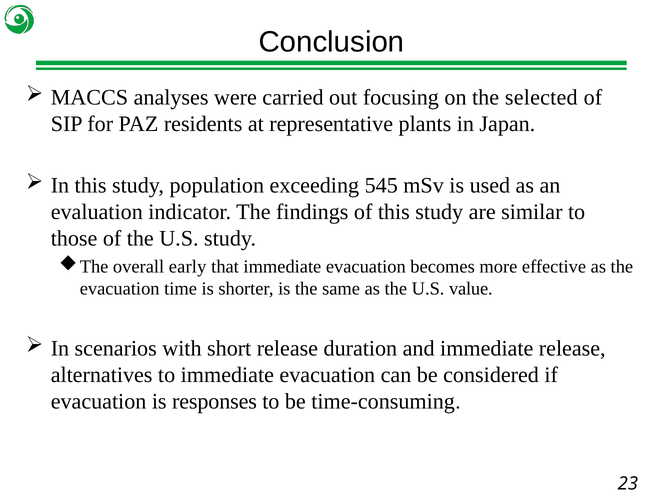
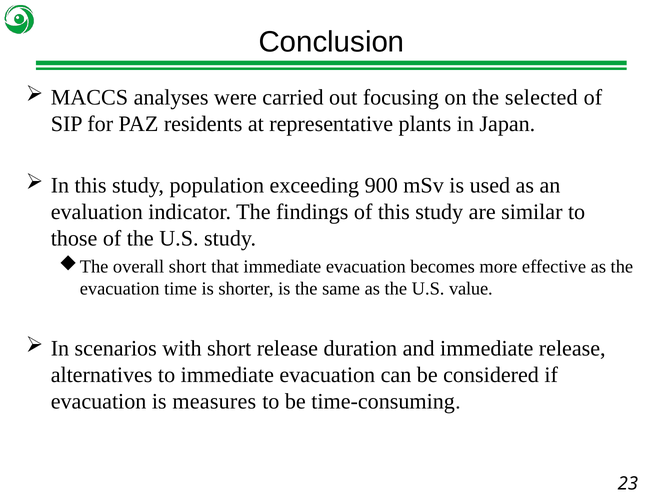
545: 545 -> 900 (381, 186)
overall early: early -> short (188, 267)
responses: responses -> measures (214, 402)
